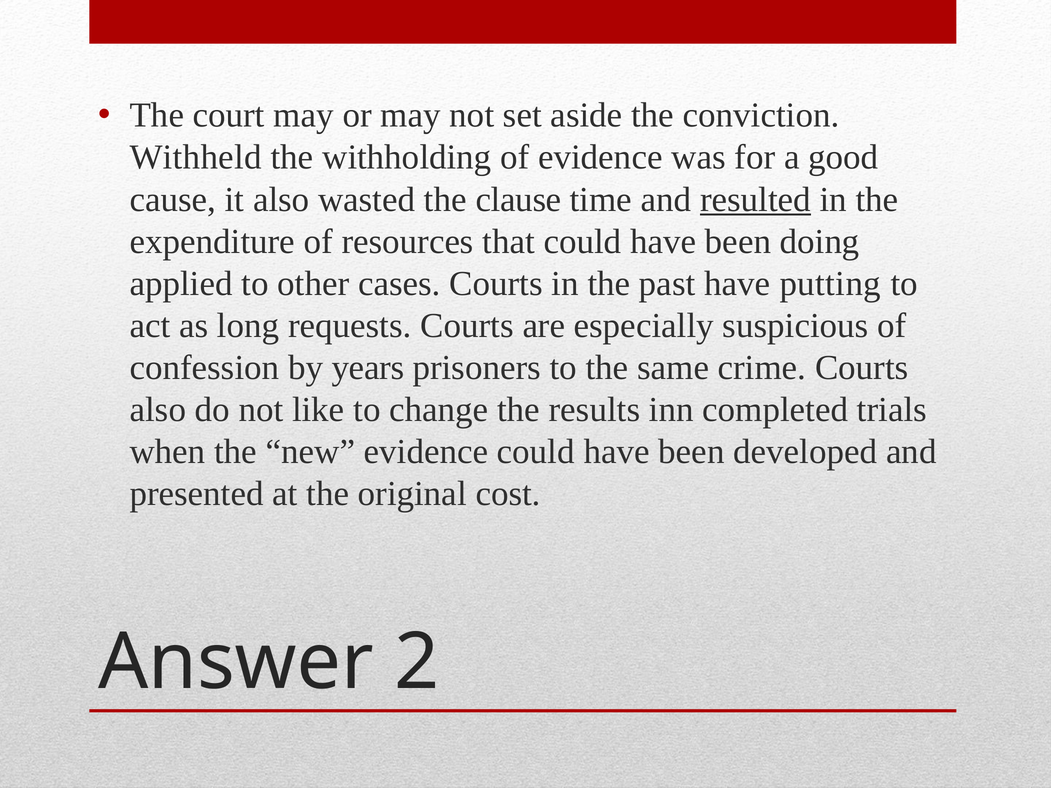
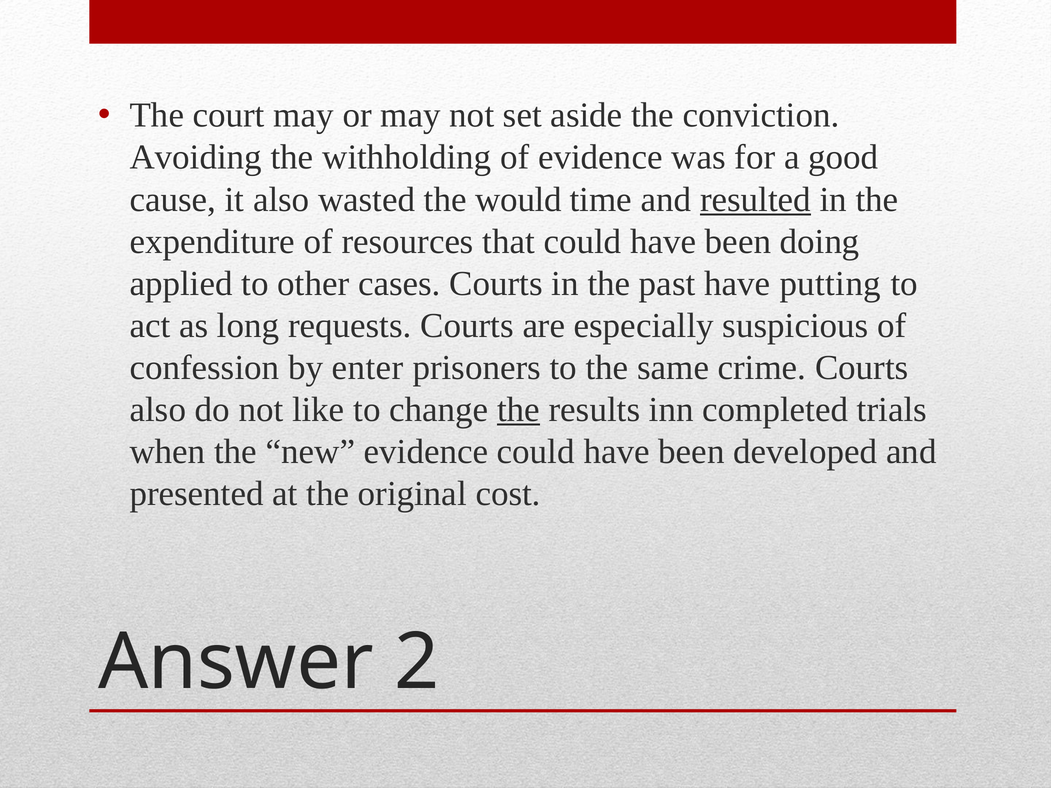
Withheld: Withheld -> Avoiding (196, 157)
clause: clause -> would (518, 200)
years: years -> enter (368, 368)
the underline: none -> present (519, 410)
